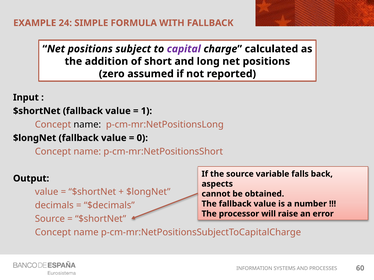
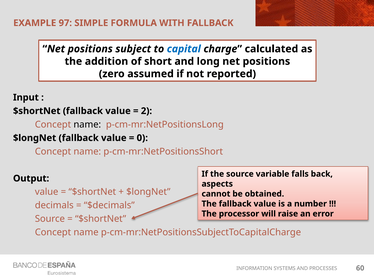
24: 24 -> 97 (65, 23)
capital colour: purple -> blue (184, 49)
1: 1 -> 2 (146, 111)
